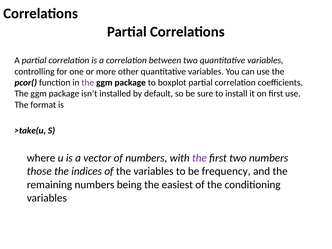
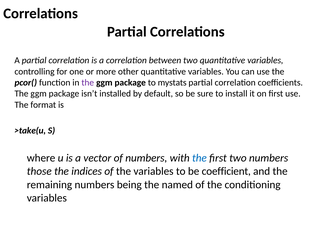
boxplot: boxplot -> mystats (172, 83)
the colour: purple -> blue (199, 158)
frequency: frequency -> coefficient (226, 171)
easiest: easiest -> named (177, 185)
